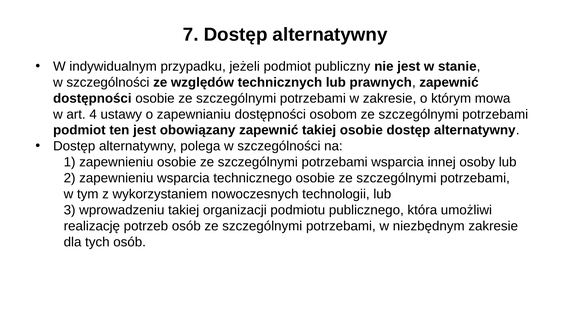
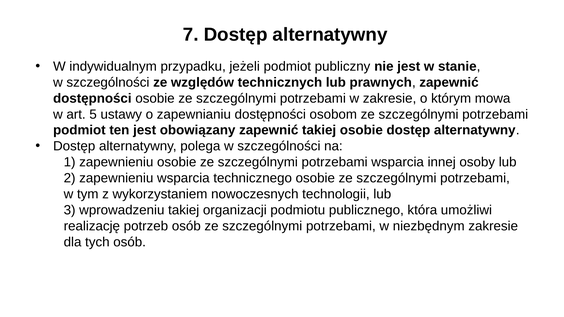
4: 4 -> 5 (93, 114)
